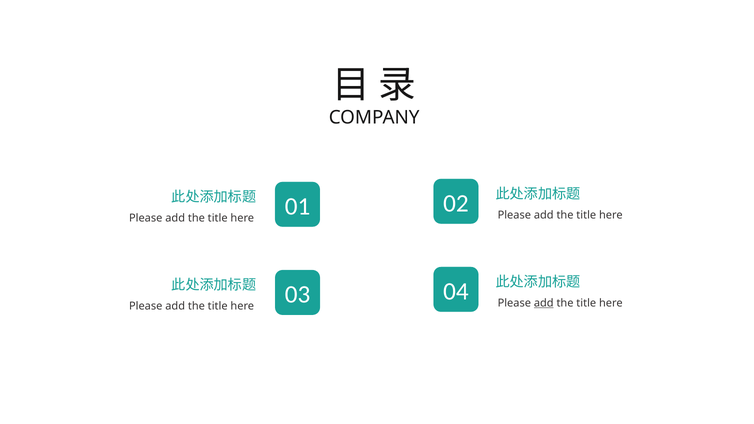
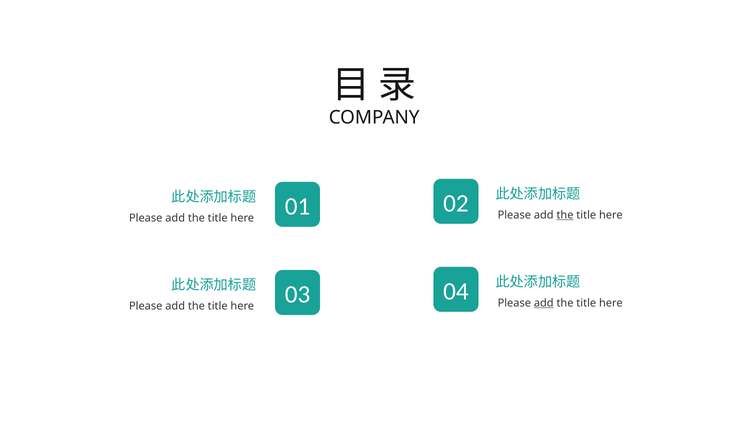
the underline: none -> present (565, 215)
